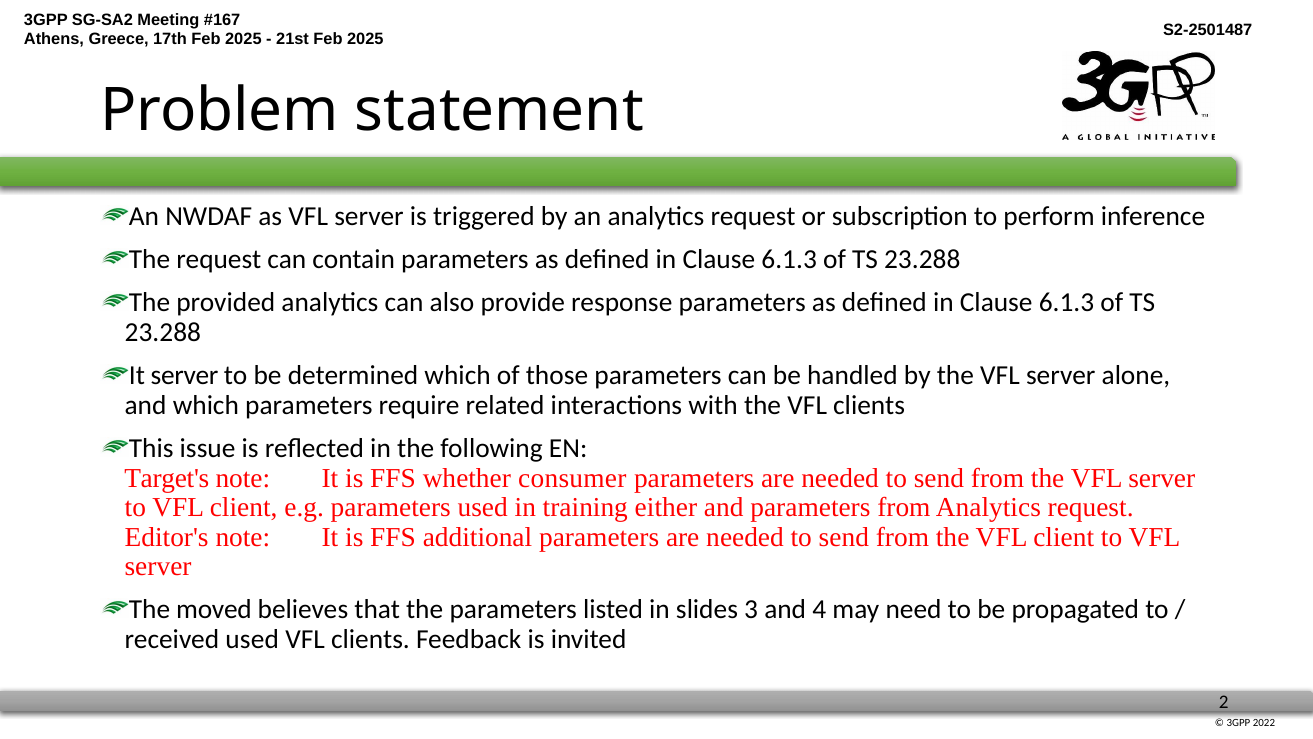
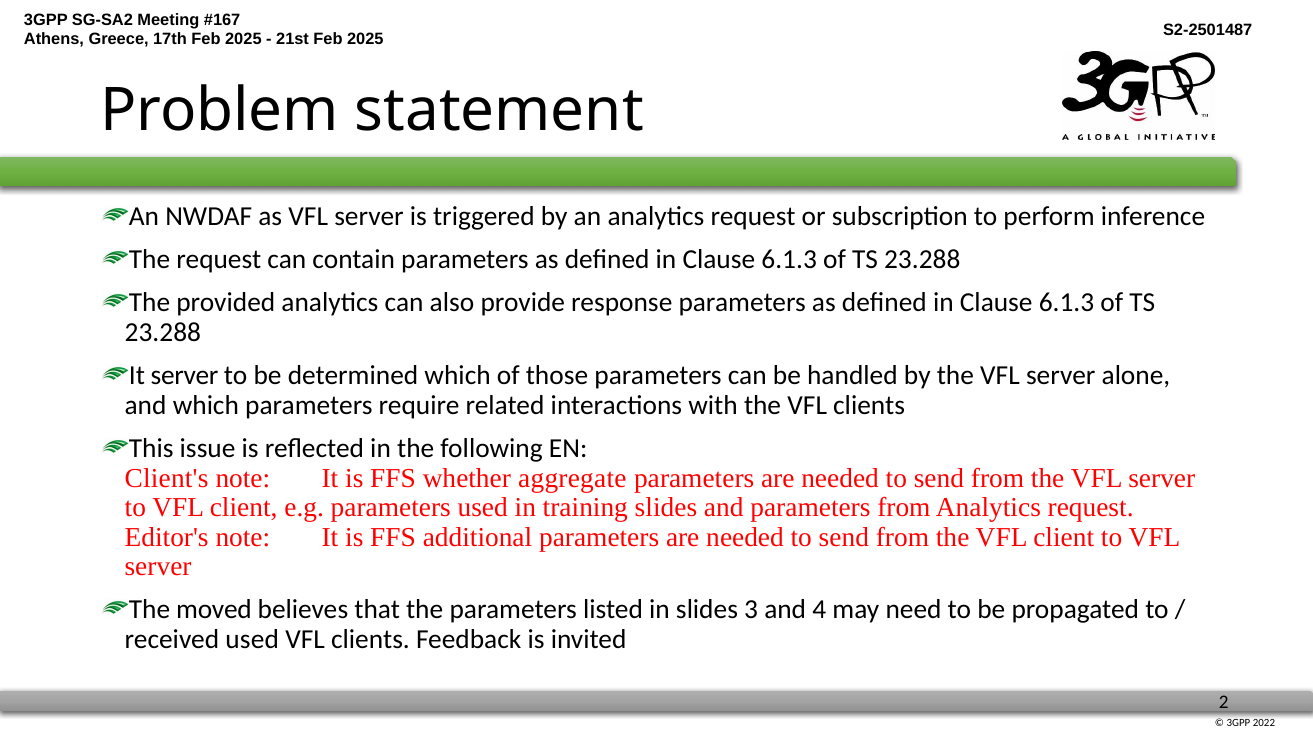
Target's: Target's -> Client's (167, 478)
consumer: consumer -> aggregate (572, 478)
training either: either -> slides (666, 507)
